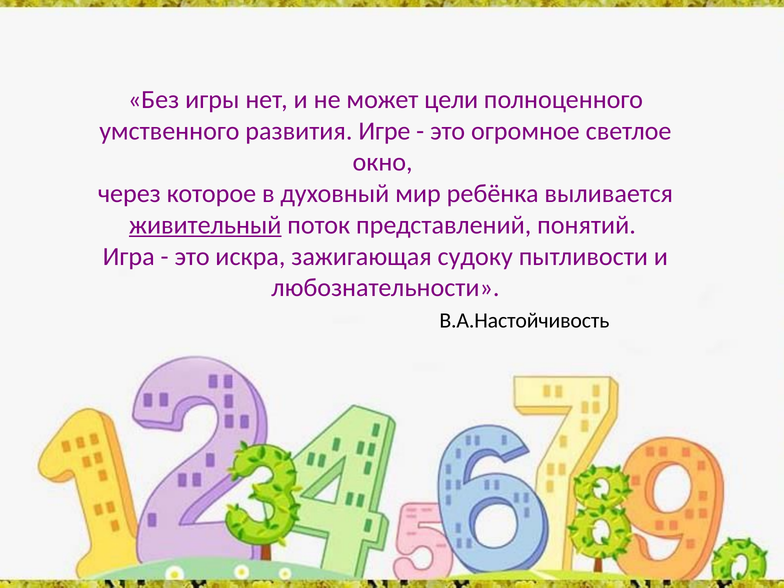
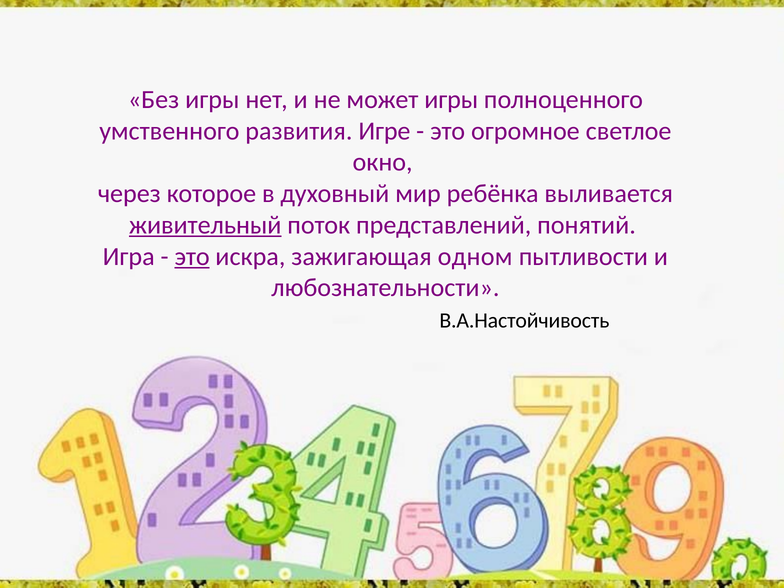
может цели: цели -> игры (451, 100)
это underline: none -> present (192, 256)
судоку: судоку -> одном (475, 256)
